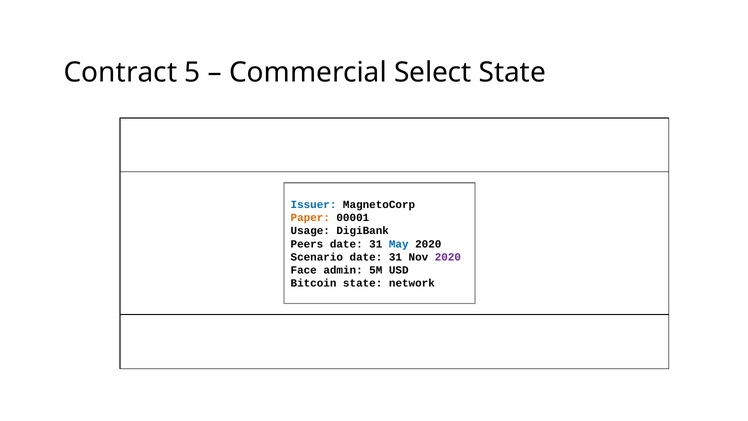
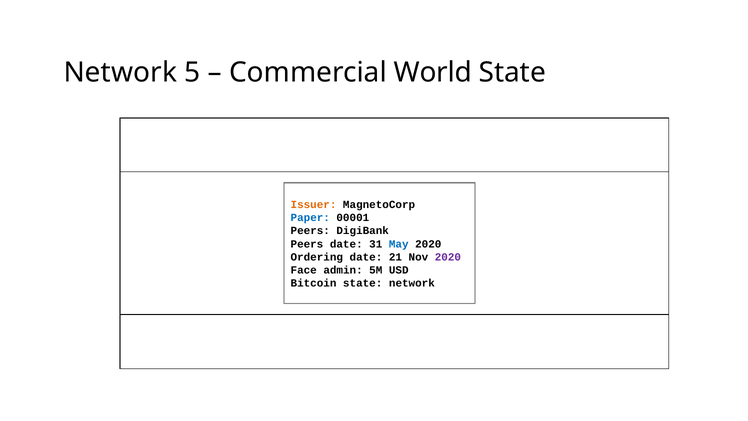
Contract: Contract -> Network (120, 72)
Select: Select -> World (433, 72)
Issuer colour: blue -> orange (314, 204)
Paper colour: orange -> blue (310, 218)
Usage: Usage -> Peers (310, 231)
Scenario: Scenario -> Ordering (317, 257)
31: 31 -> 21 (395, 257)
